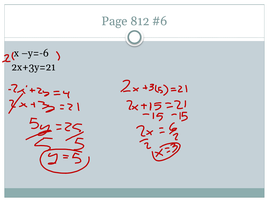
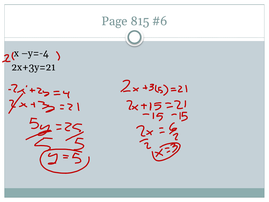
812: 812 -> 815 (140, 21)
y=-6: y=-6 -> y=-4 (35, 53)
